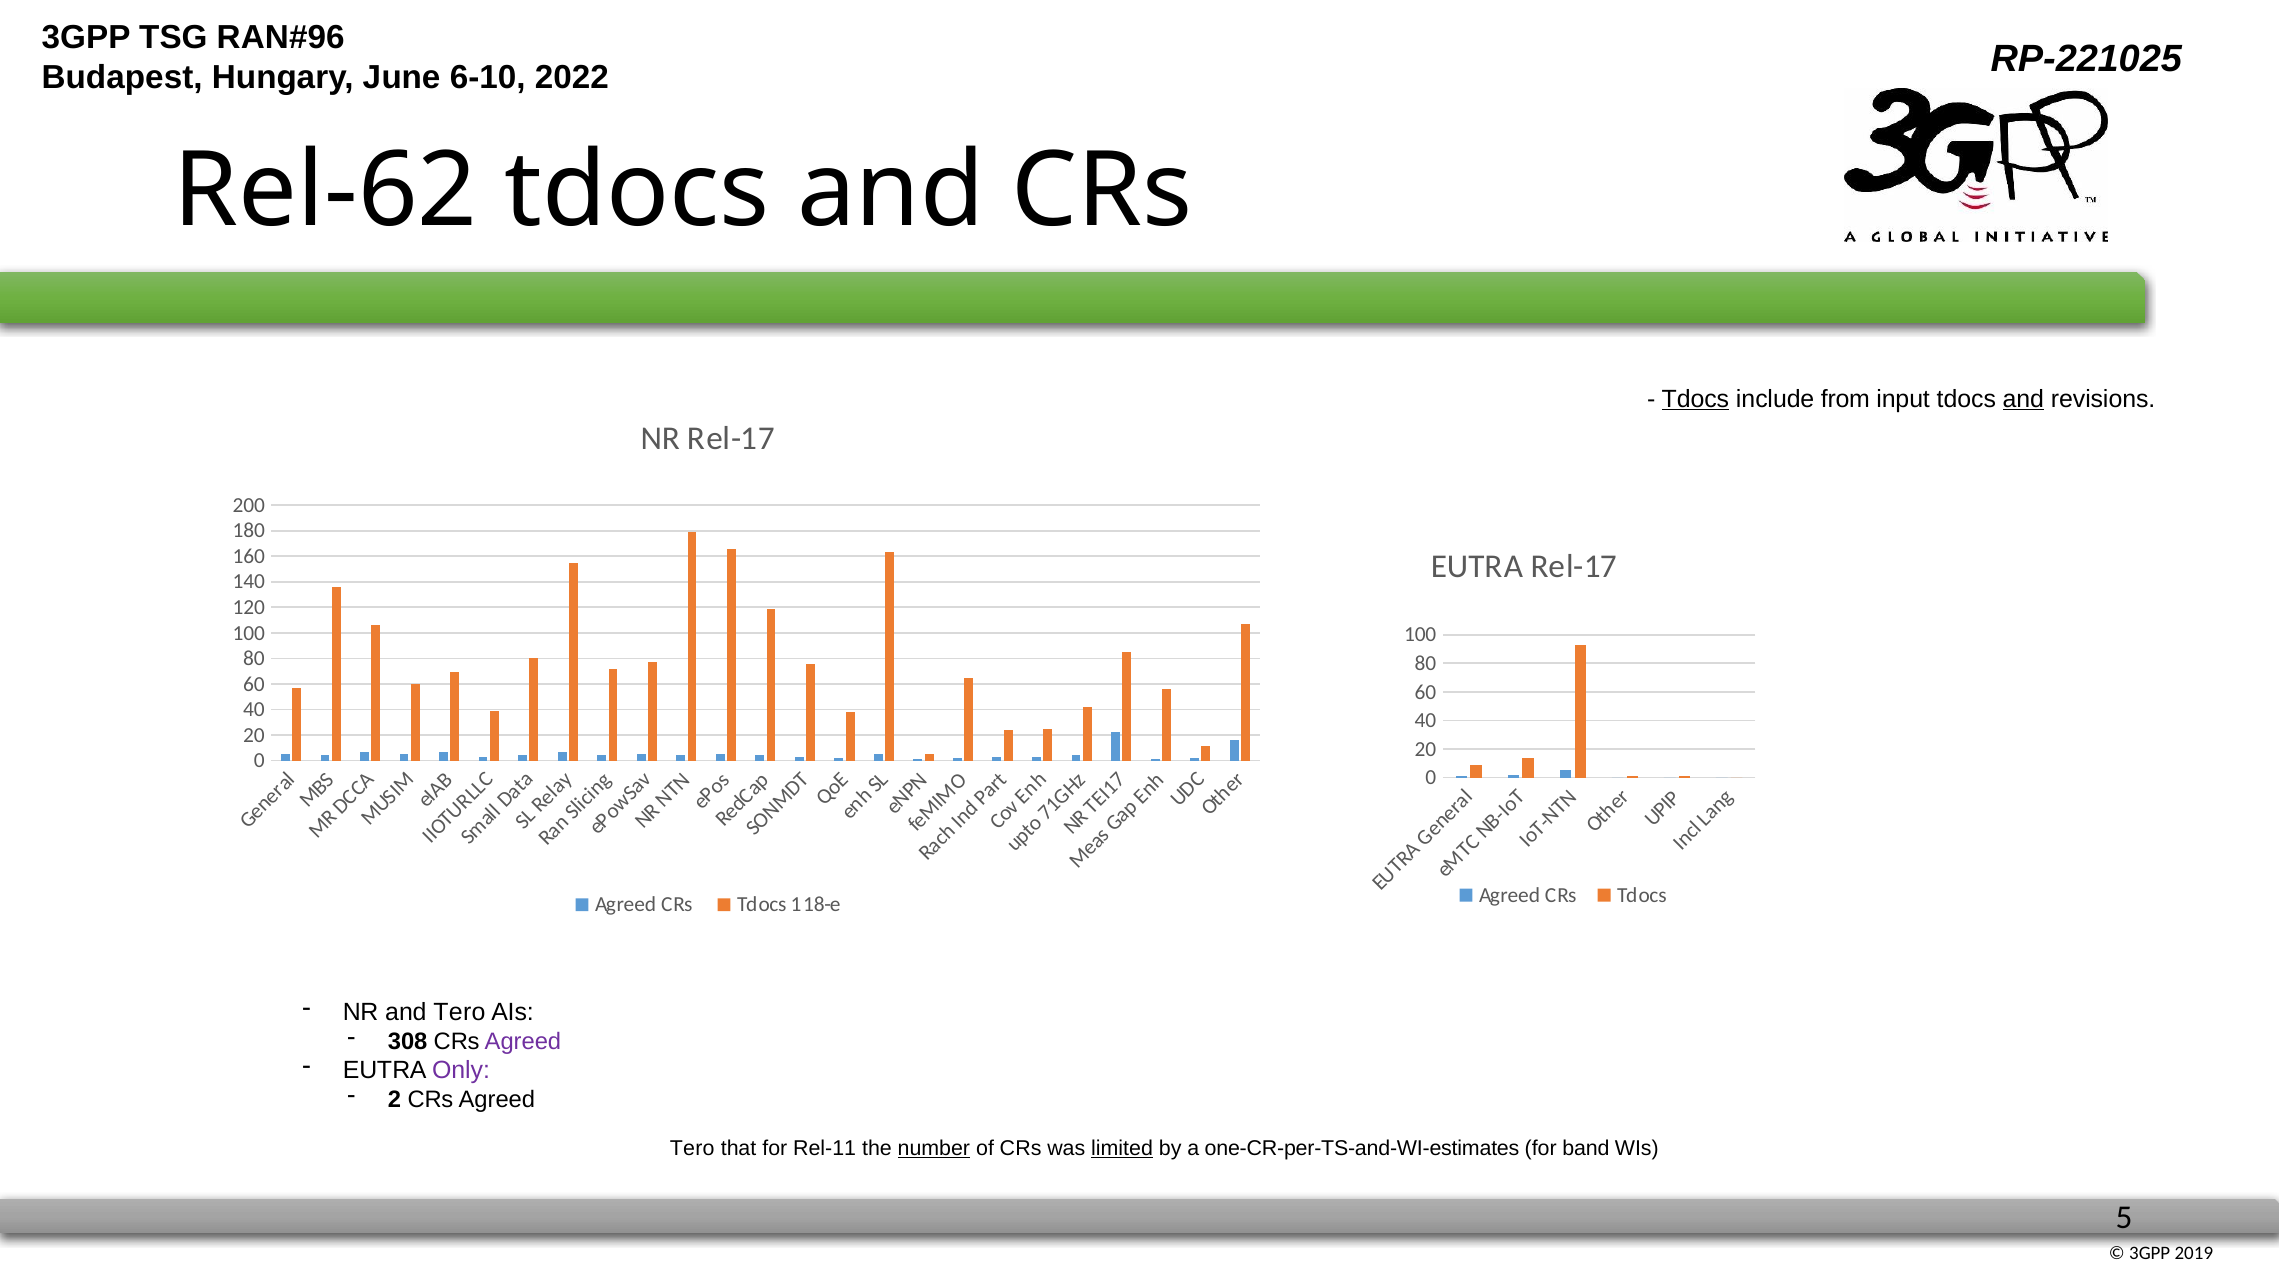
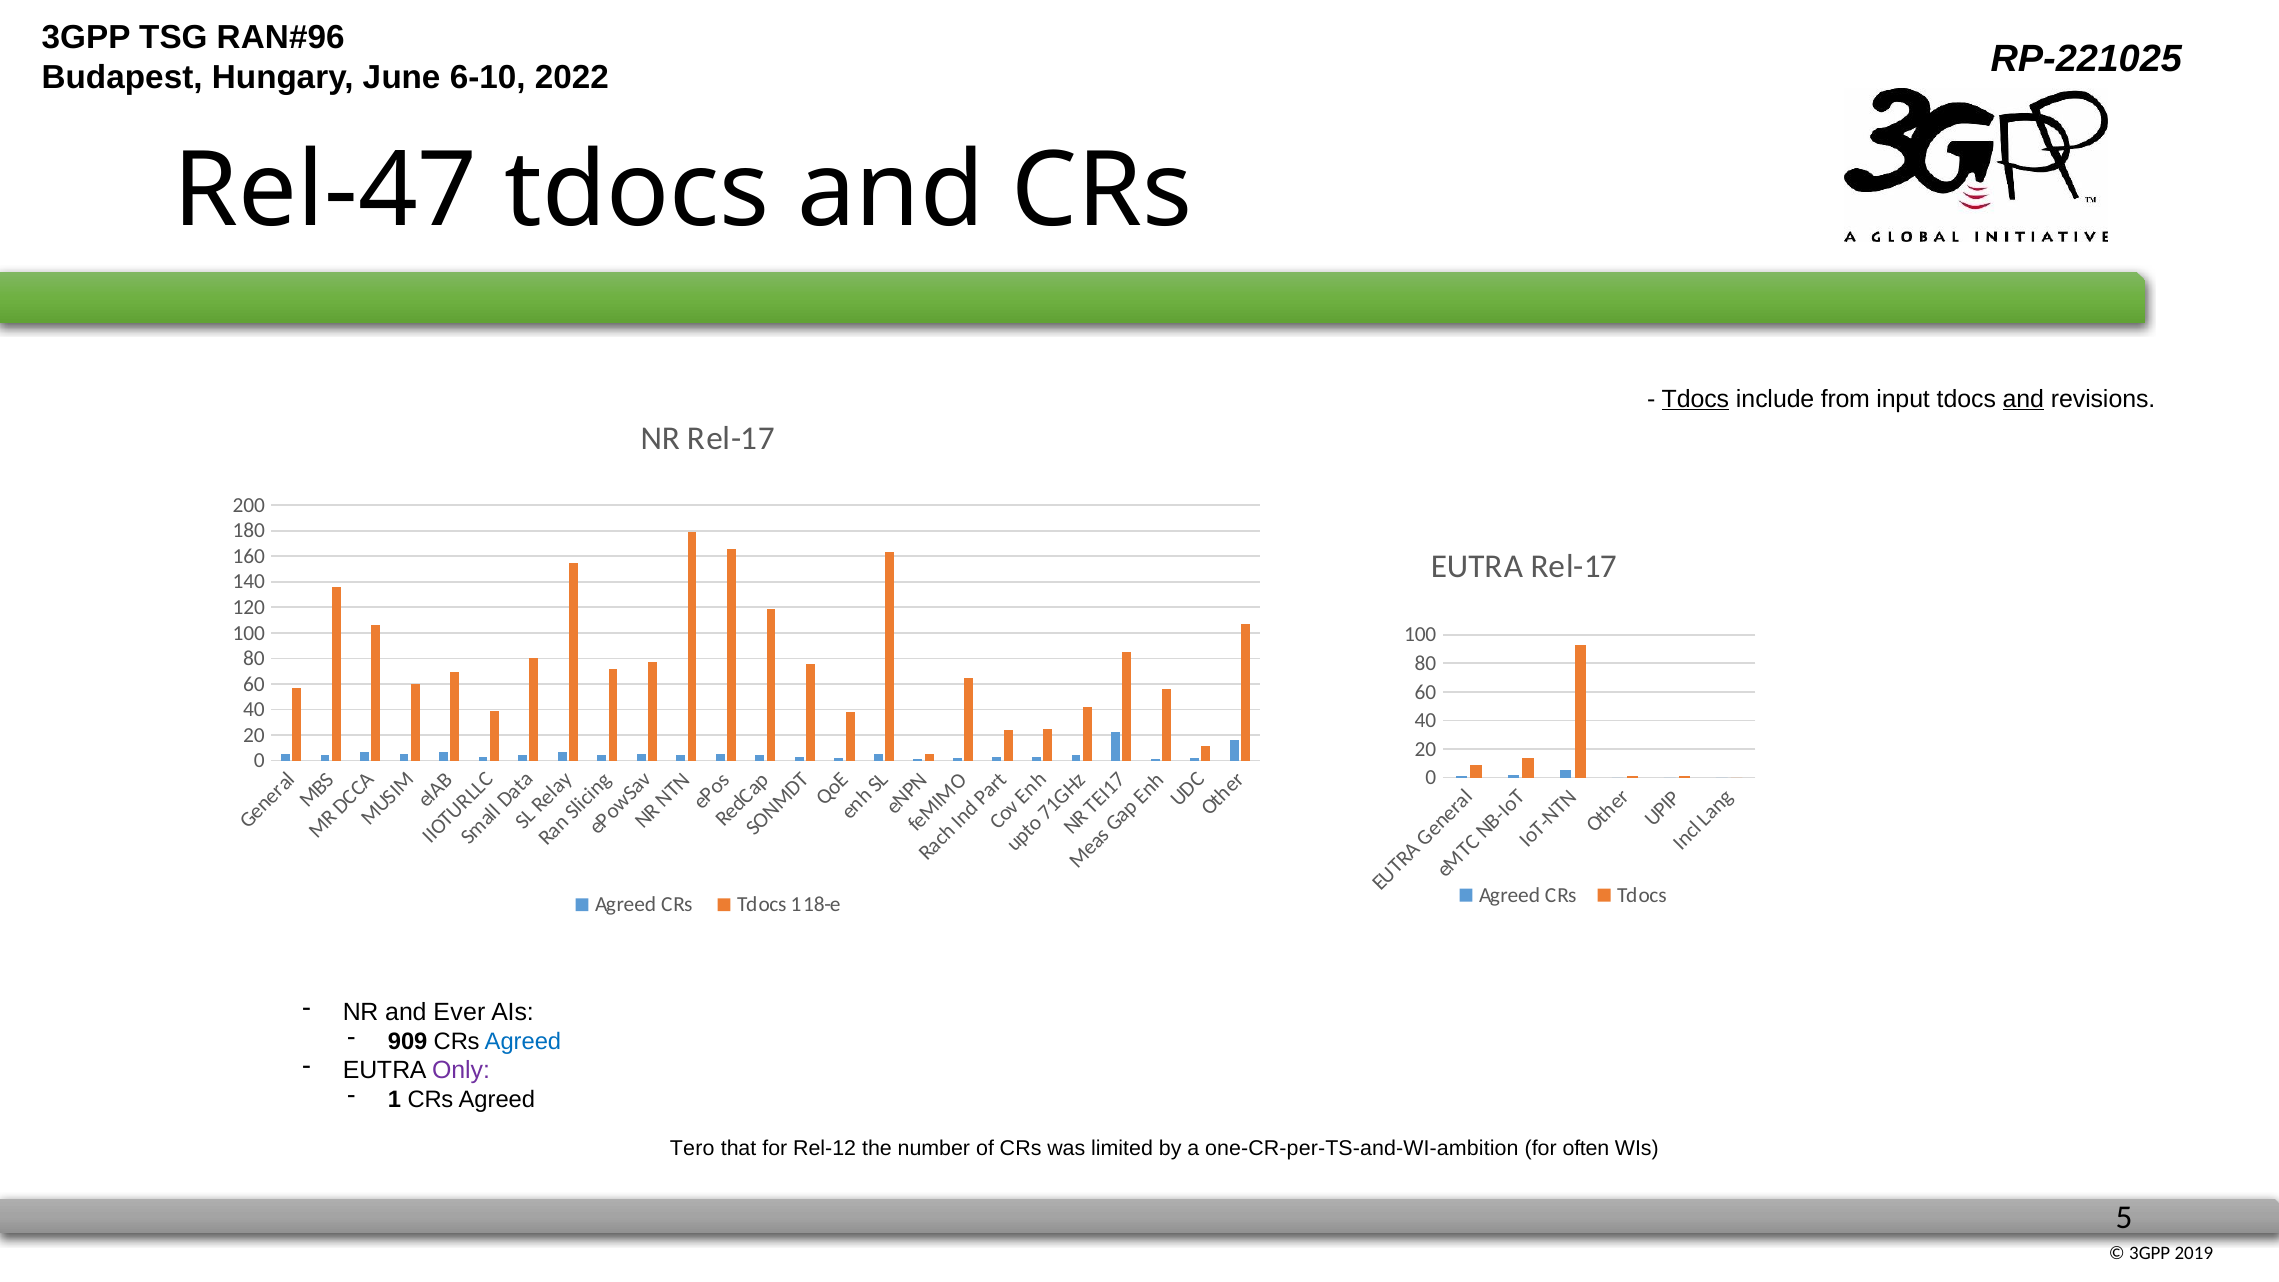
Rel-62: Rel-62 -> Rel-47 (326, 191)
and Tero: Tero -> Ever (459, 1012)
308: 308 -> 909 (408, 1041)
Agreed colour: purple -> blue (523, 1041)
2: 2 -> 1 (394, 1100)
Rel-11: Rel-11 -> Rel-12 (825, 1148)
number underline: present -> none (934, 1148)
limited underline: present -> none (1122, 1148)
one-CR-per-TS-and-WI-estimates: one-CR-per-TS-and-WI-estimates -> one-CR-per-TS-and-WI-ambition (1362, 1148)
band: band -> often (1586, 1148)
